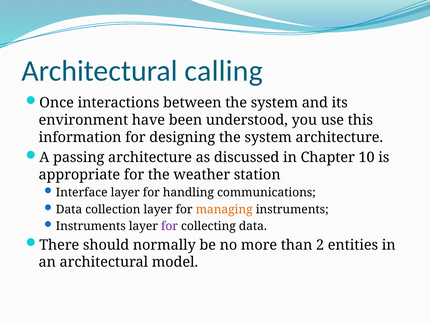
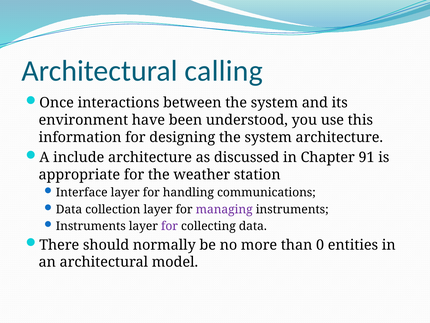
passing: passing -> include (79, 157)
10: 10 -> 91 (367, 157)
managing colour: orange -> purple (224, 209)
2: 2 -> 0 (320, 245)
